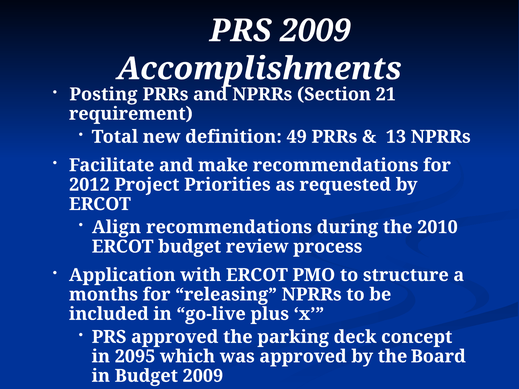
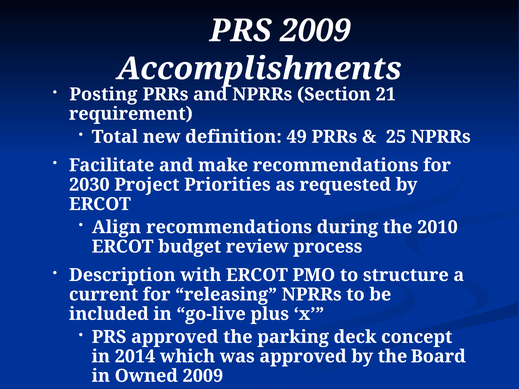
13: 13 -> 25 (396, 137)
2012: 2012 -> 2030 (89, 185)
Application: Application -> Description (122, 275)
months: months -> current (104, 295)
2095: 2095 -> 2014 (135, 357)
in Budget: Budget -> Owned (146, 376)
